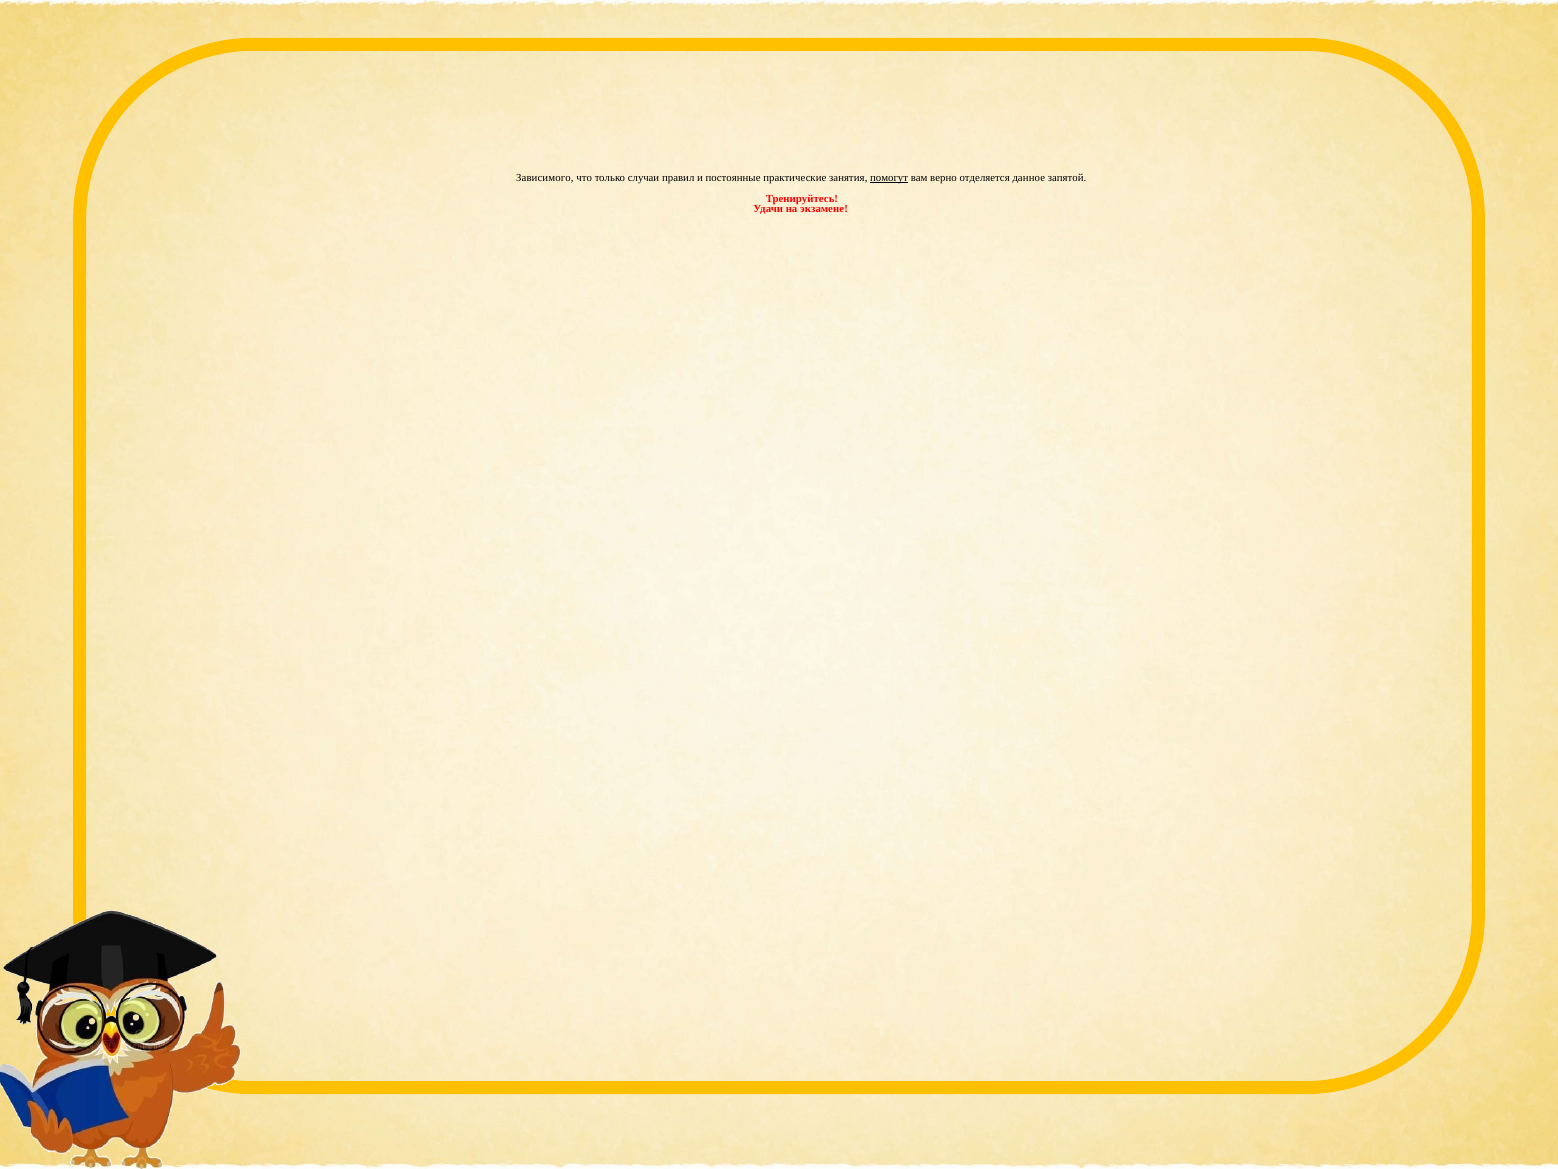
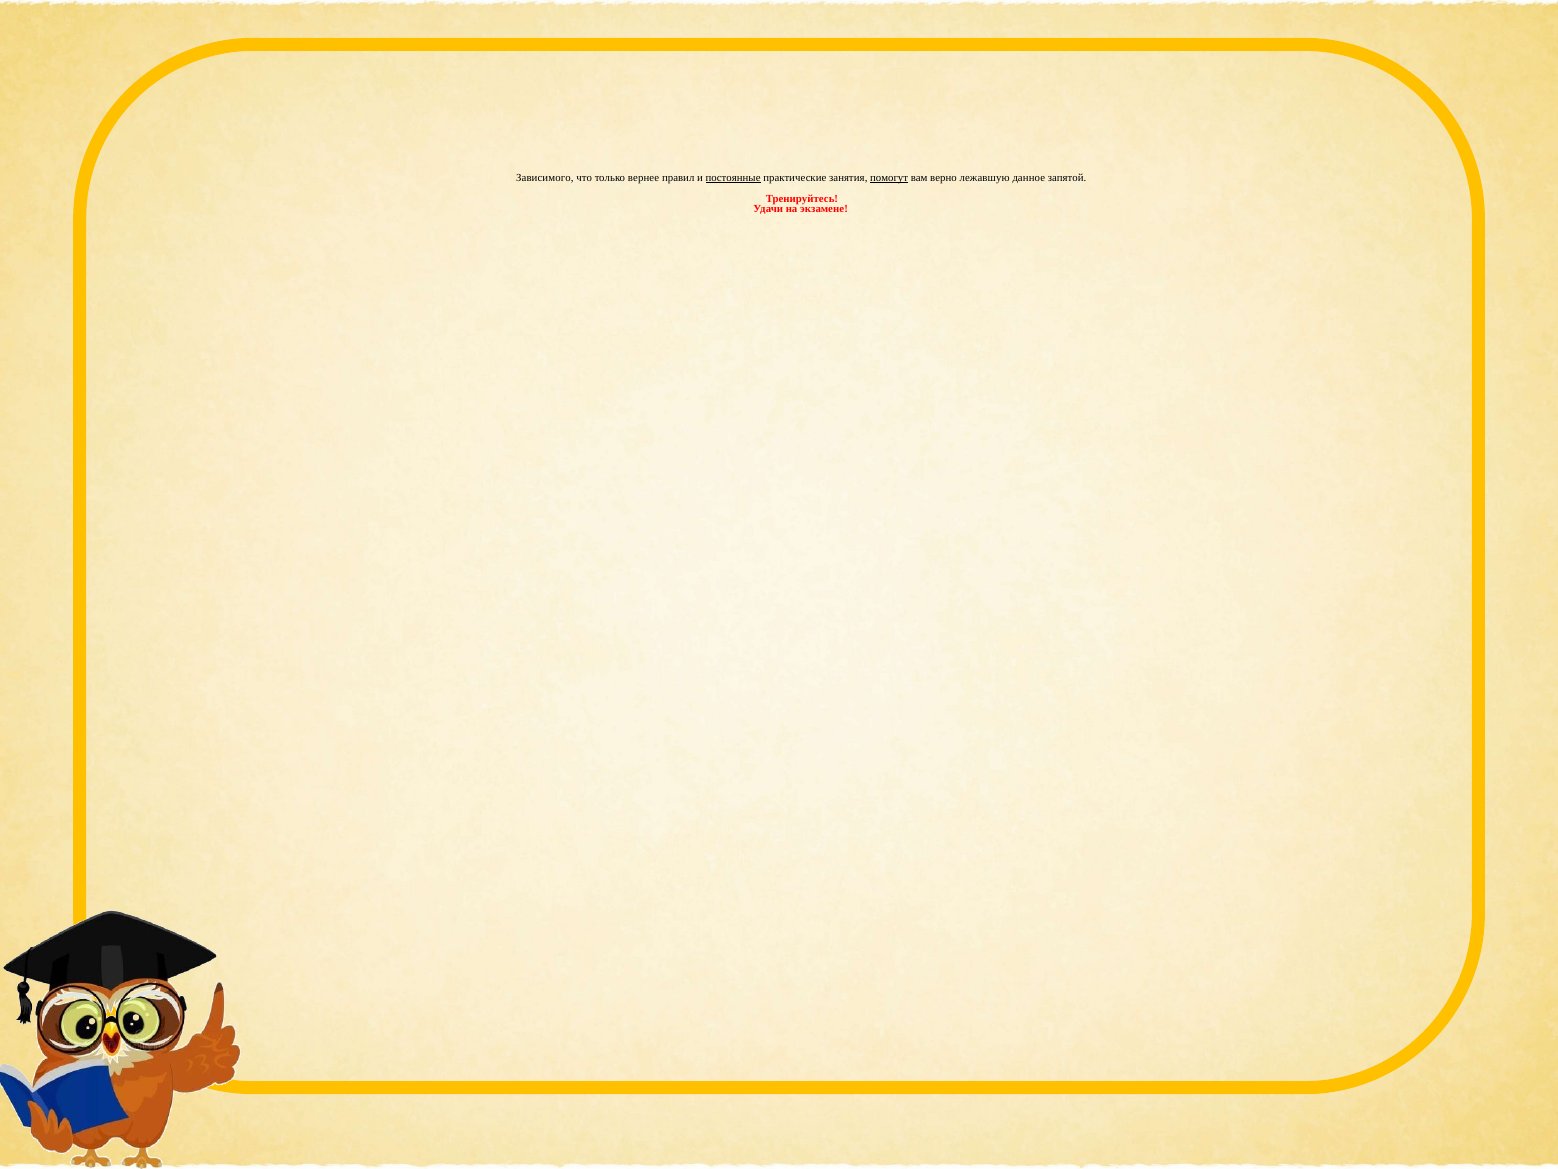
случаи: случаи -> вернее (644, 178)
постоянные underline: none -> present (733, 178)
отделяется: отделяется -> лежавшую (985, 178)
